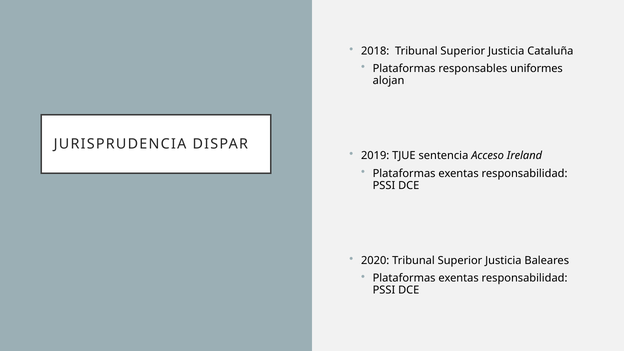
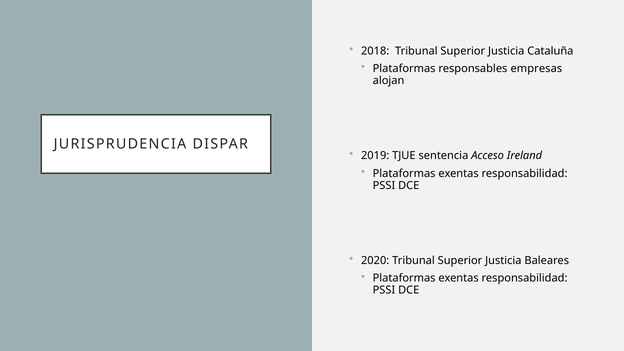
uniformes: uniformes -> empresas (536, 69)
